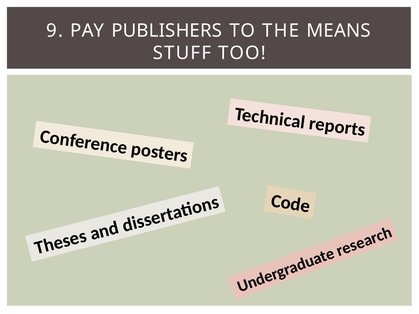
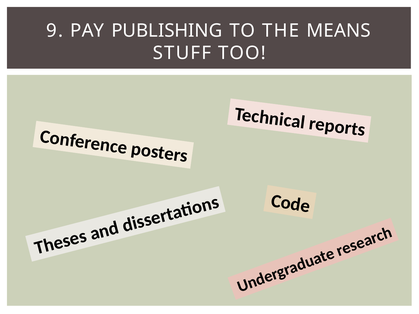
PUBLISHERS: PUBLISHERS -> PUBLISHING (167, 31)
